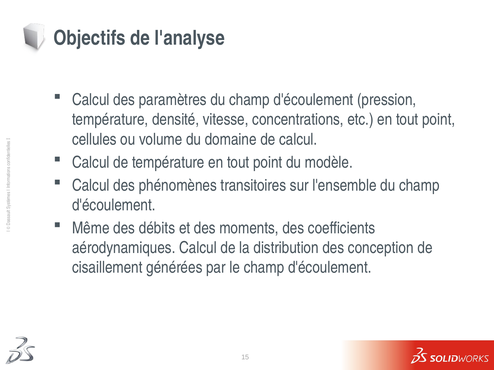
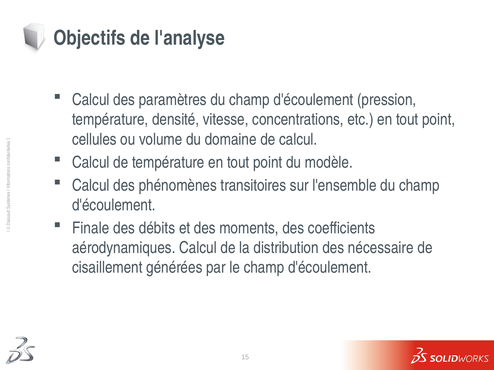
Même: Même -> Finale (91, 228)
conception: conception -> nécessaire (381, 248)
